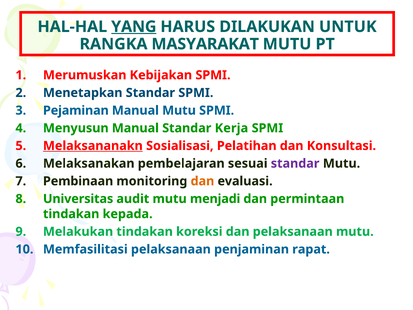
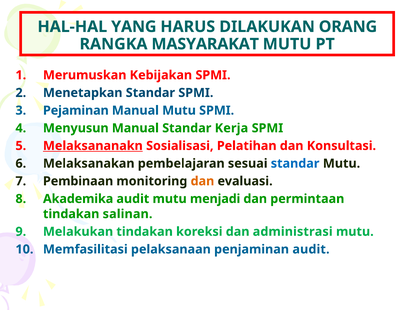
YANG underline: present -> none (134, 27)
UNTUK: UNTUK -> ORANG (348, 27)
standar colour: purple -> blue (295, 163)
Universitas: Universitas -> Akademika (78, 199)
kepada: kepada -> salinan (128, 214)
dan pelaksanaan: pelaksanaan -> administrasi (293, 231)
penjaminan rapat: rapat -> audit (311, 249)
